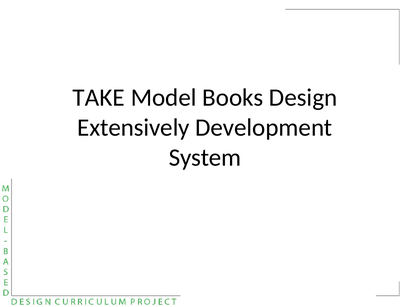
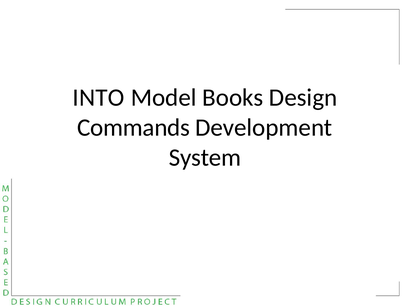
TAKE: TAKE -> INTO (99, 98)
Extensively: Extensively -> Commands (134, 128)
